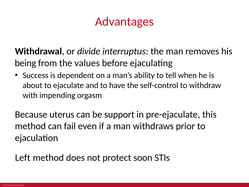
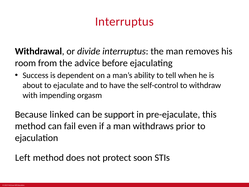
Advantages: Advantages -> Interruptus (124, 22)
being: being -> room (25, 63)
values: values -> advice (87, 63)
uterus: uterus -> linked (62, 114)
